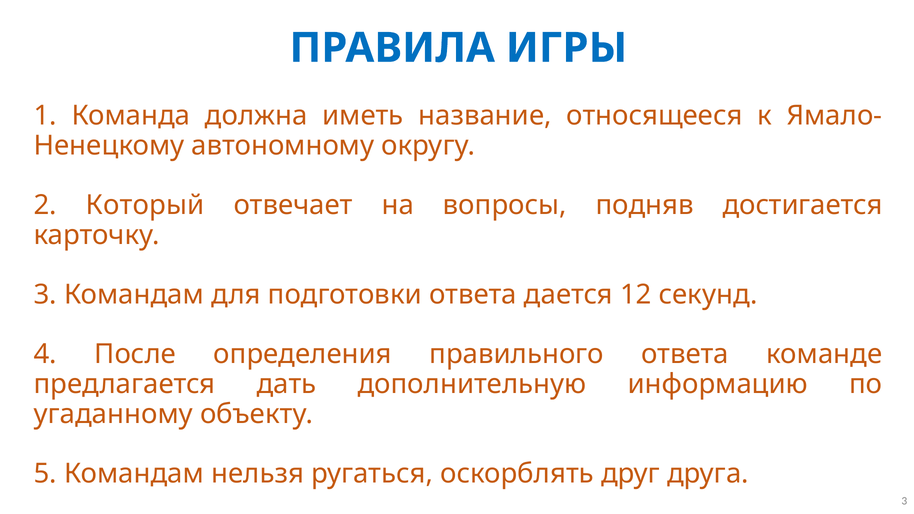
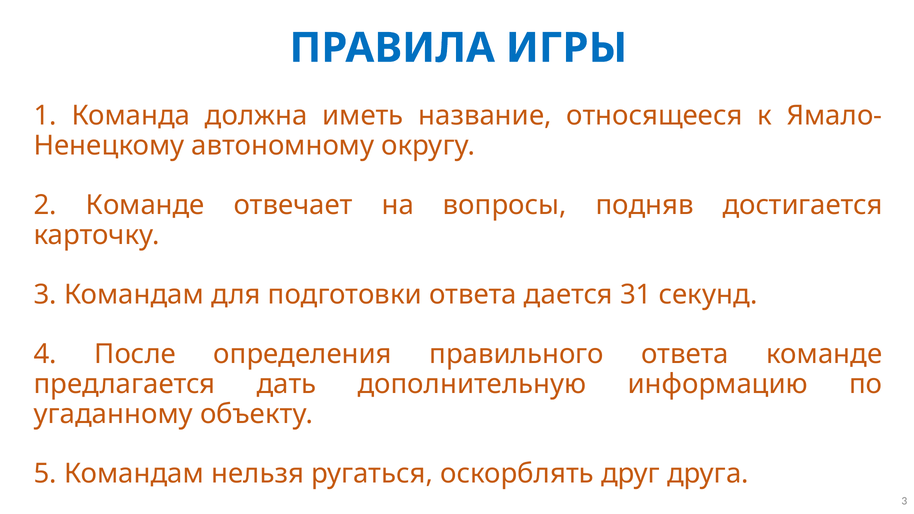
2 Который: Который -> Команде (145, 205)
12: 12 -> 31 (636, 295)
